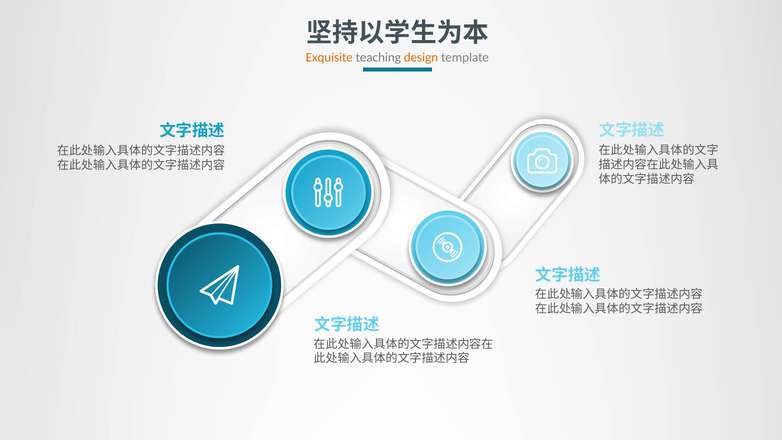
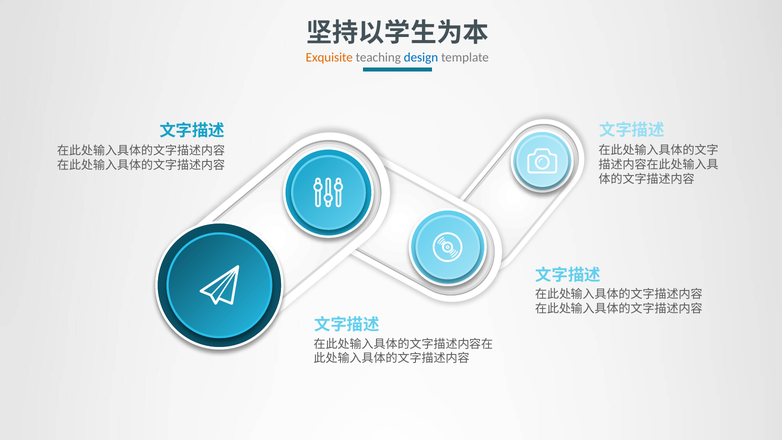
design colour: orange -> blue (421, 58)
